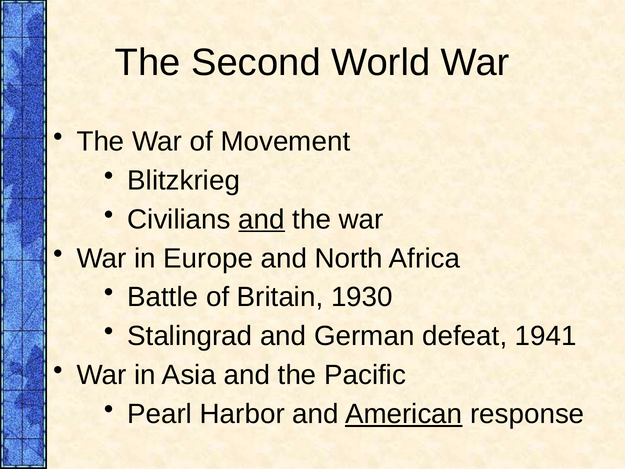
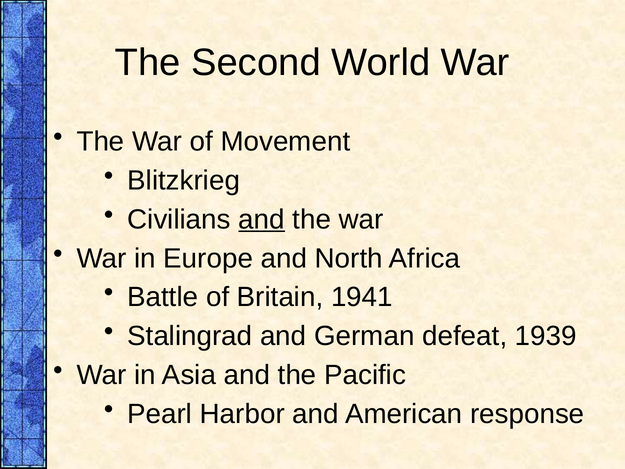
1930: 1930 -> 1941 (362, 297)
1941: 1941 -> 1939 (546, 336)
American underline: present -> none (404, 414)
